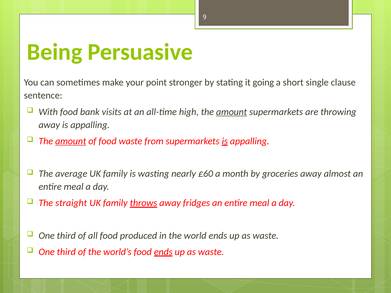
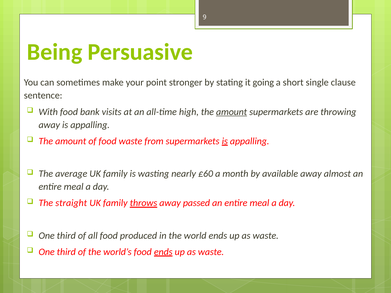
amount underline: present -> none (71, 141)
groceries: groceries -> available (280, 174)
fridges: fridges -> passed (196, 203)
